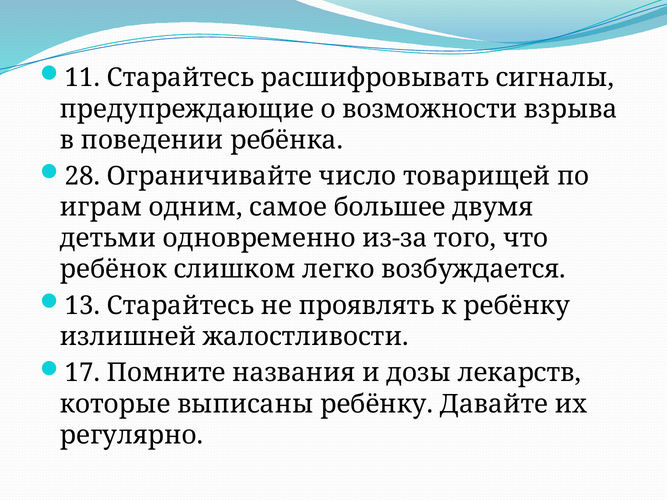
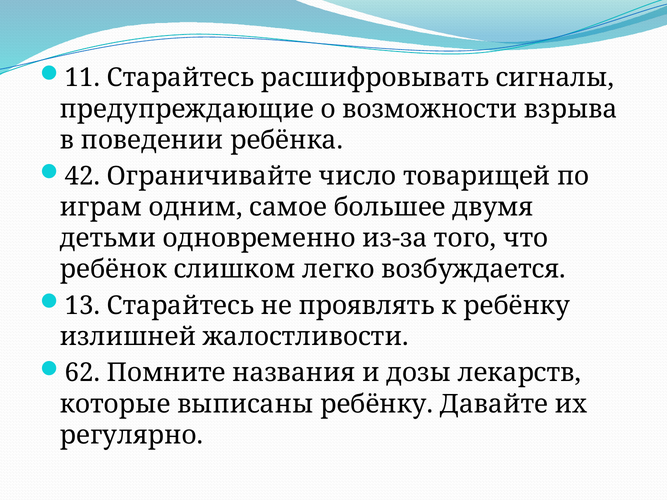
28: 28 -> 42 (82, 176)
17: 17 -> 62 (82, 373)
